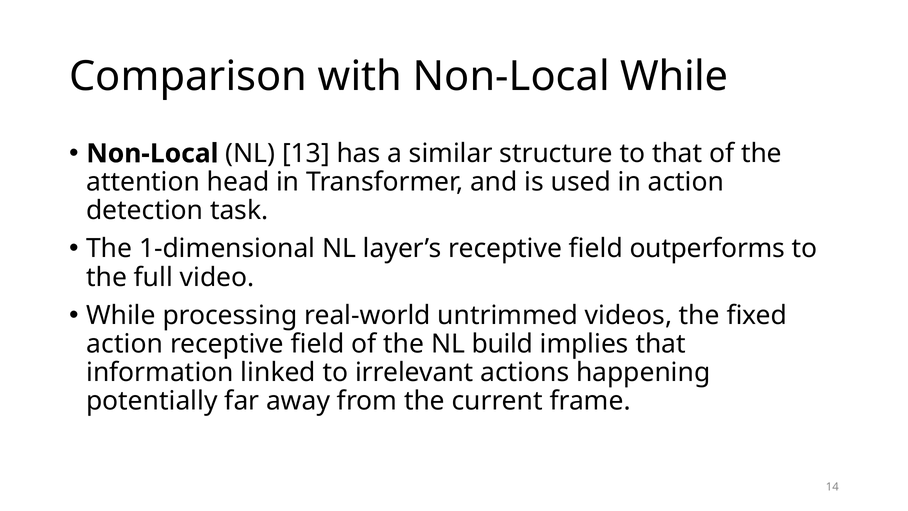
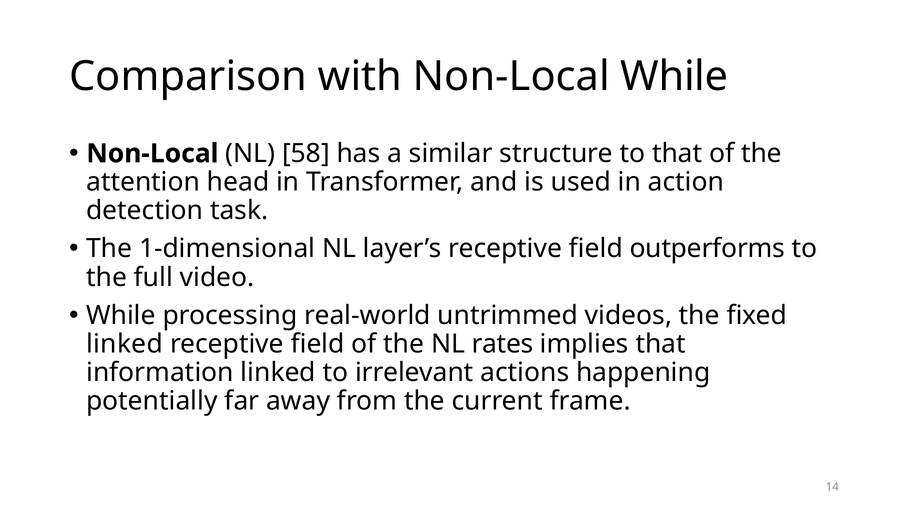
13: 13 -> 58 (306, 153)
action: action -> linked (125, 344)
build: build -> rates (502, 344)
